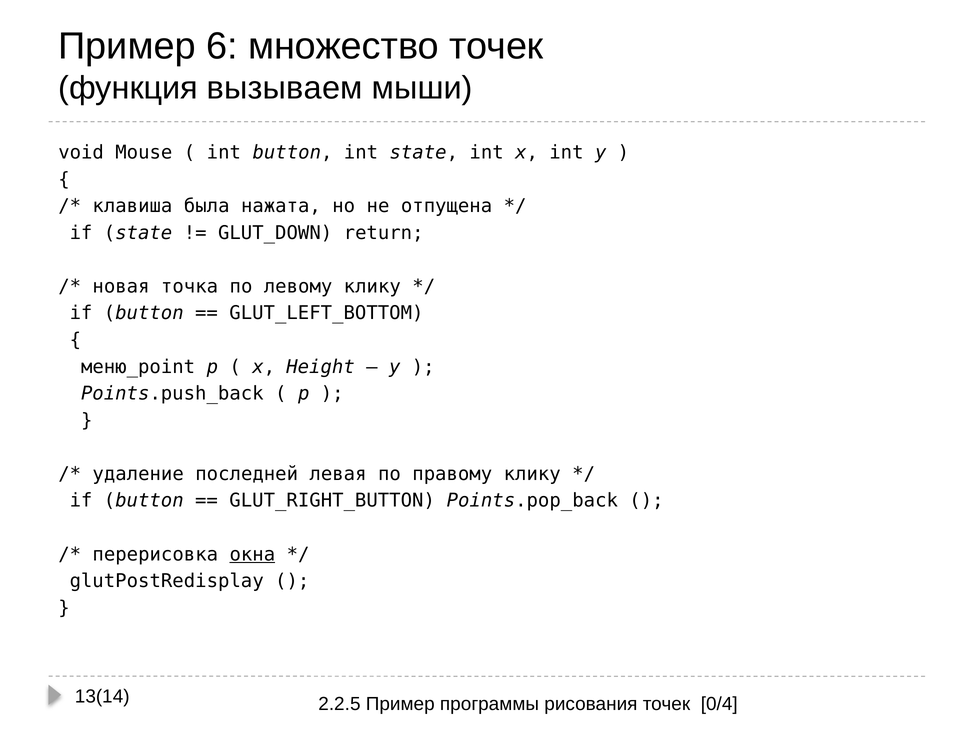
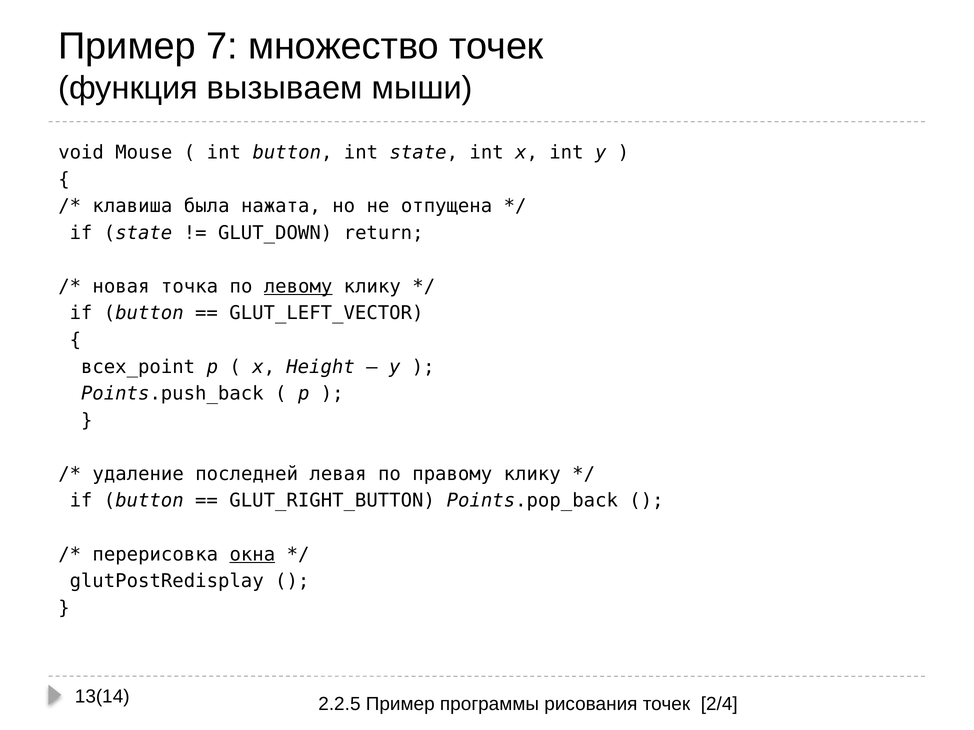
6: 6 -> 7 (222, 46)
левому underline: none -> present (298, 287)
GLUT_LEFT_BOTTOM: GLUT_LEFT_BOTTOM -> GLUT_LEFT_VECTOR (326, 313)
меню_point: меню_point -> всех_point (138, 367)
0/4: 0/4 -> 2/4 (719, 704)
